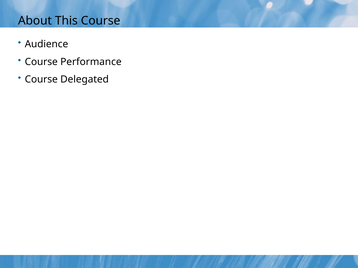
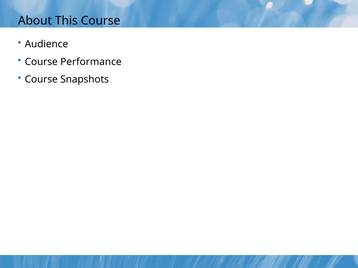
Delegated: Delegated -> Snapshots (85, 80)
